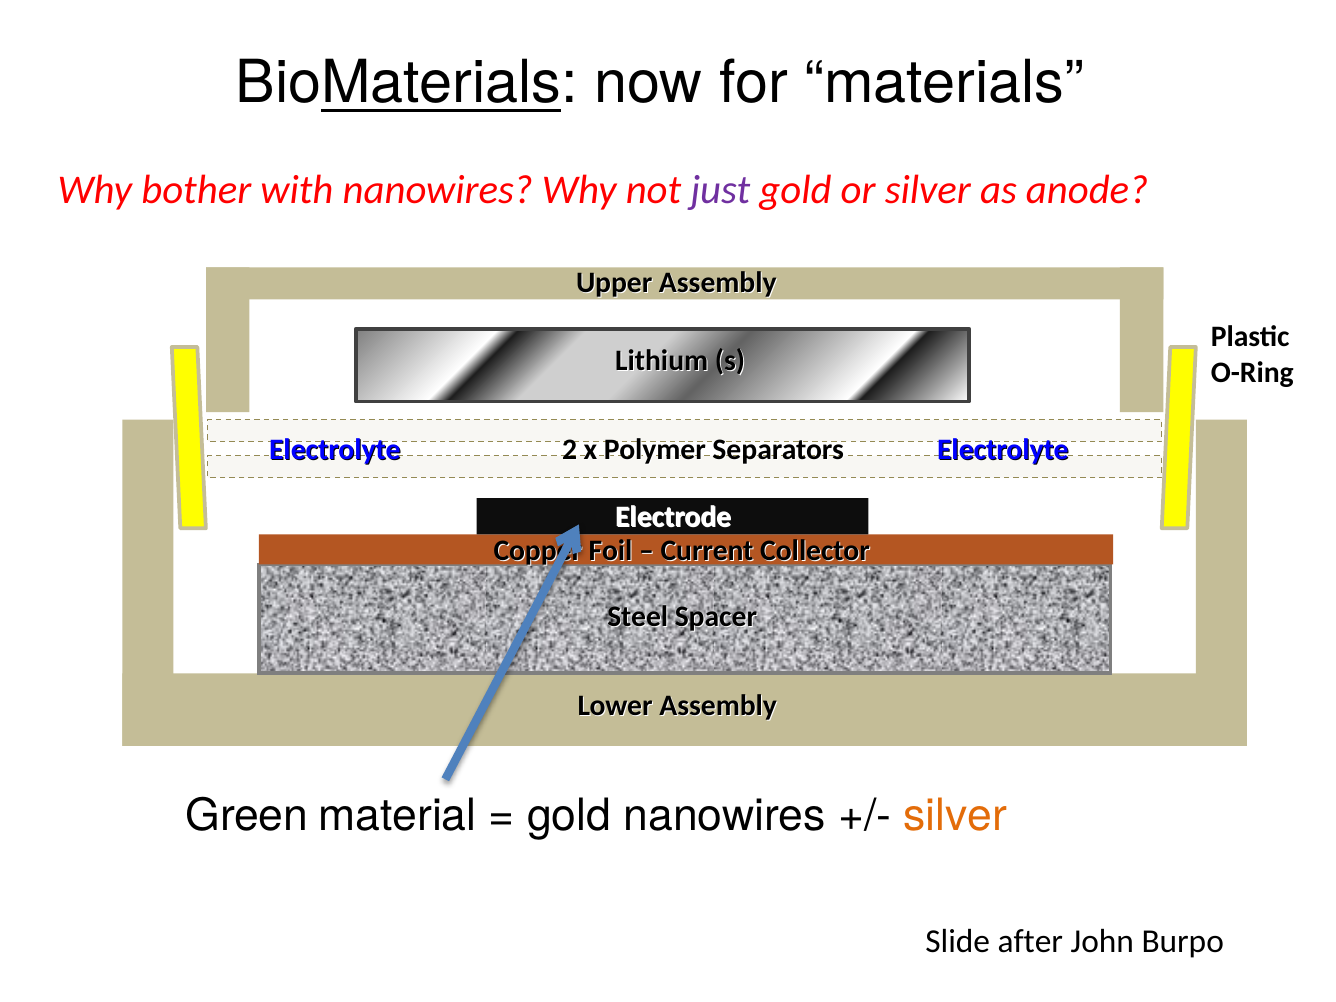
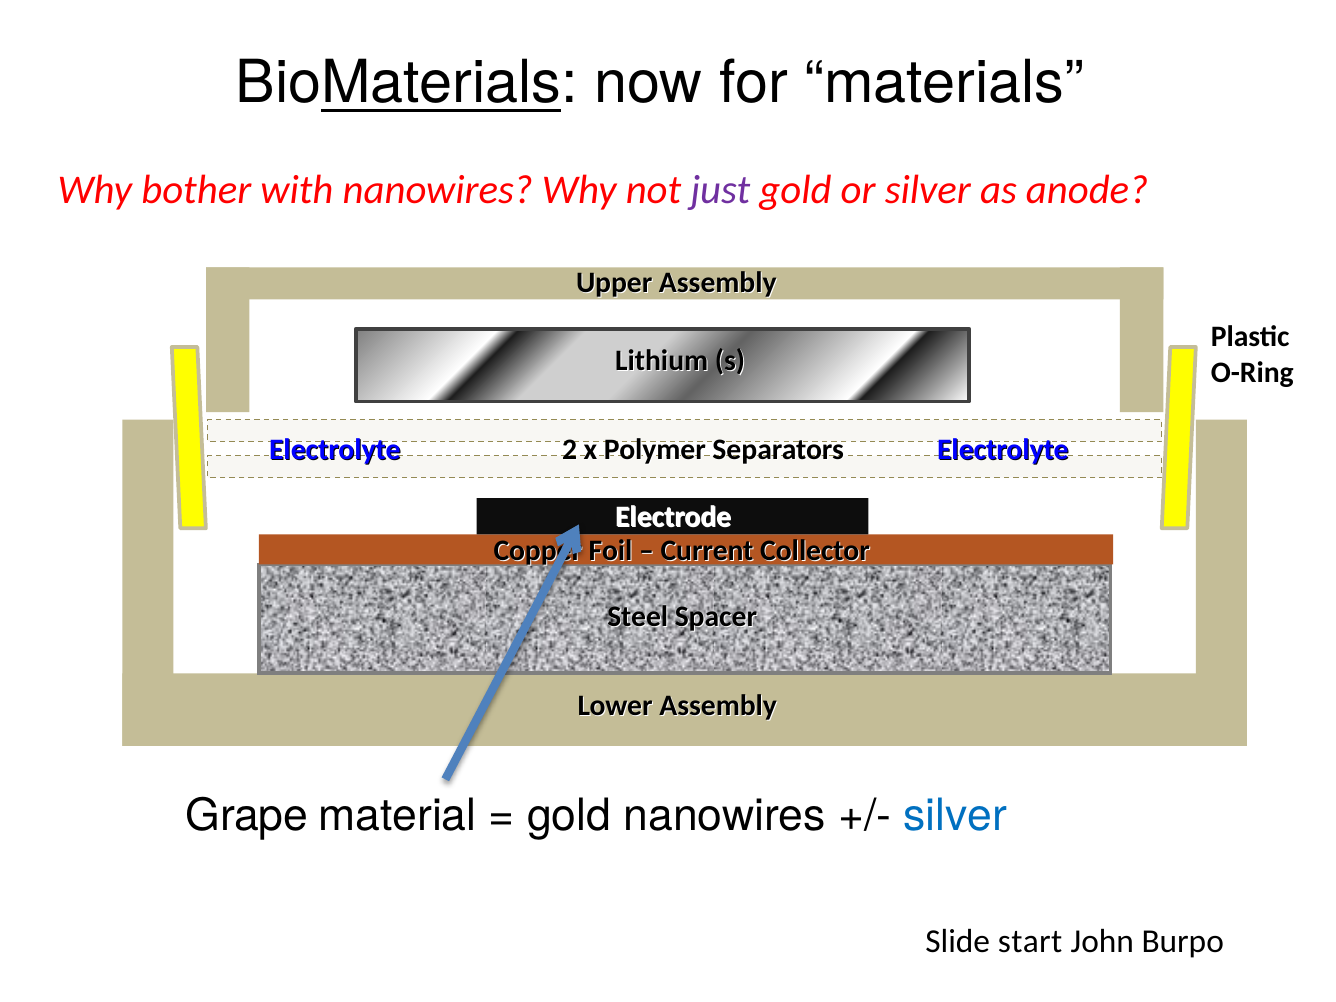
Green: Green -> Grape (247, 816)
silver colour: orange -> blue (955, 816)
after: after -> start (1030, 942)
